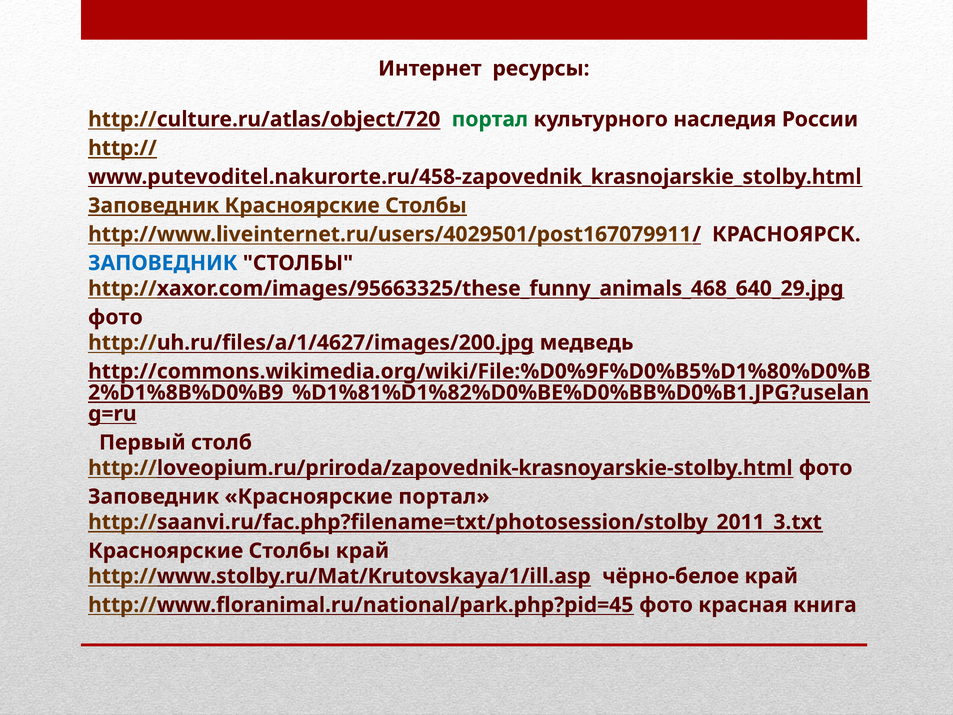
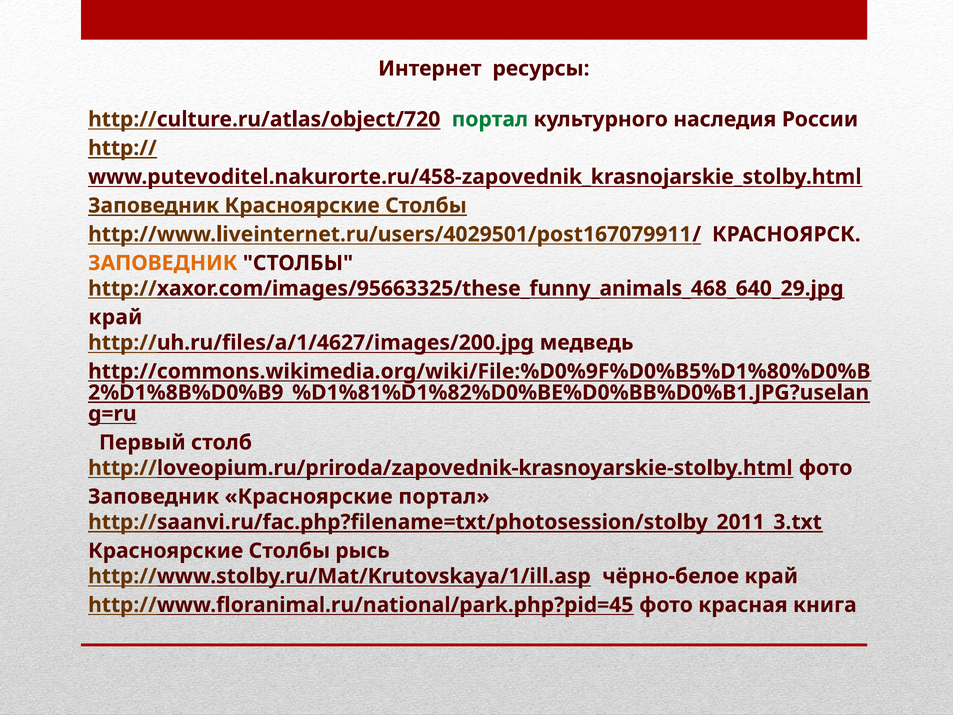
ЗАПОВЕДНИК colour: blue -> orange (163, 263)
фото: фото -> край (115, 317)
Столбы край: край -> рысь (362, 551)
